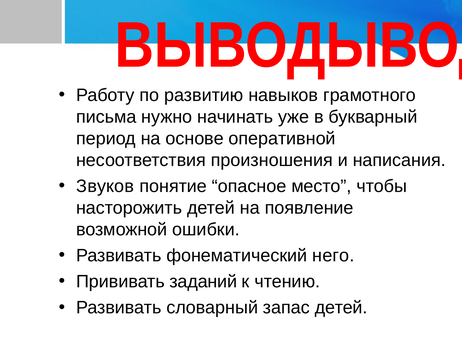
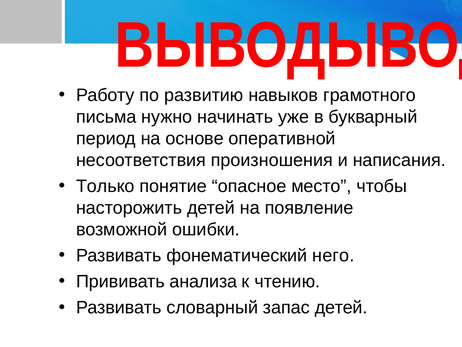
Звуков: Звуков -> Только (105, 186)
заданий: заданий -> анализа (203, 281)
